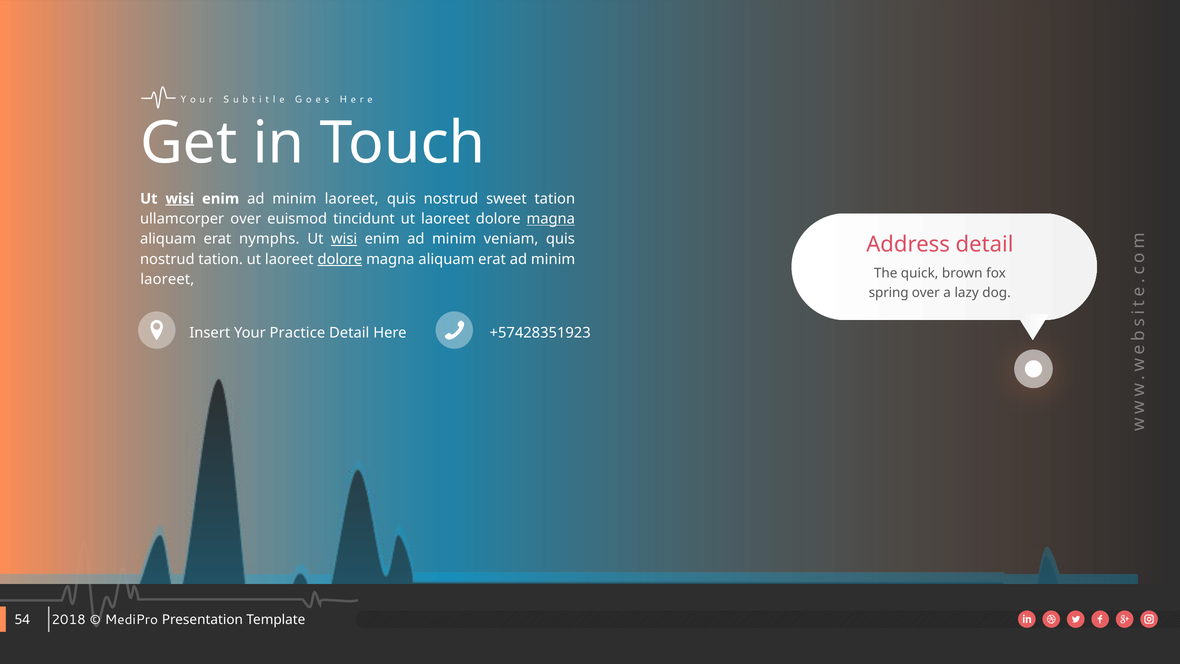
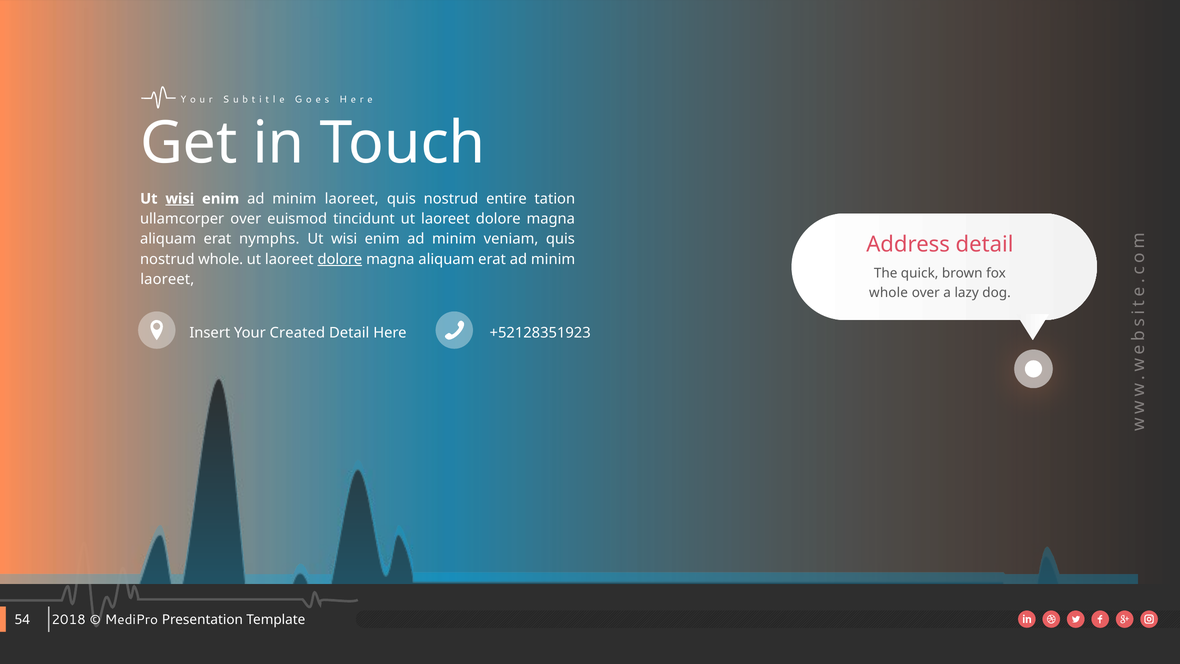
sweet: sweet -> entire (506, 199)
magna underline: present -> none (551, 219)
wisi underline: present -> none (344, 239)
nostrud tation: tation -> whole (221, 259)
spring: spring -> whole (889, 293)
Practice: Practice -> Created (297, 333)
+57428351923: +57428351923 -> +52128351923 (540, 333)
